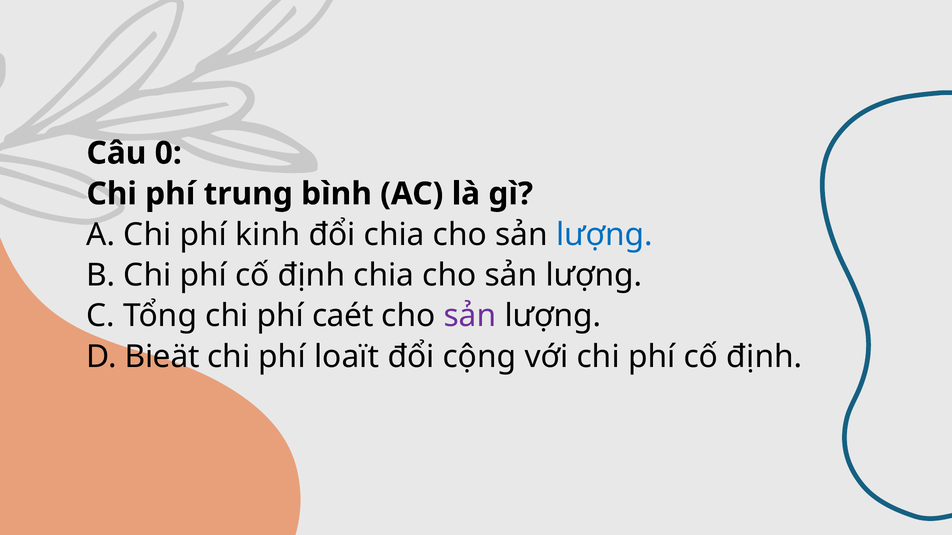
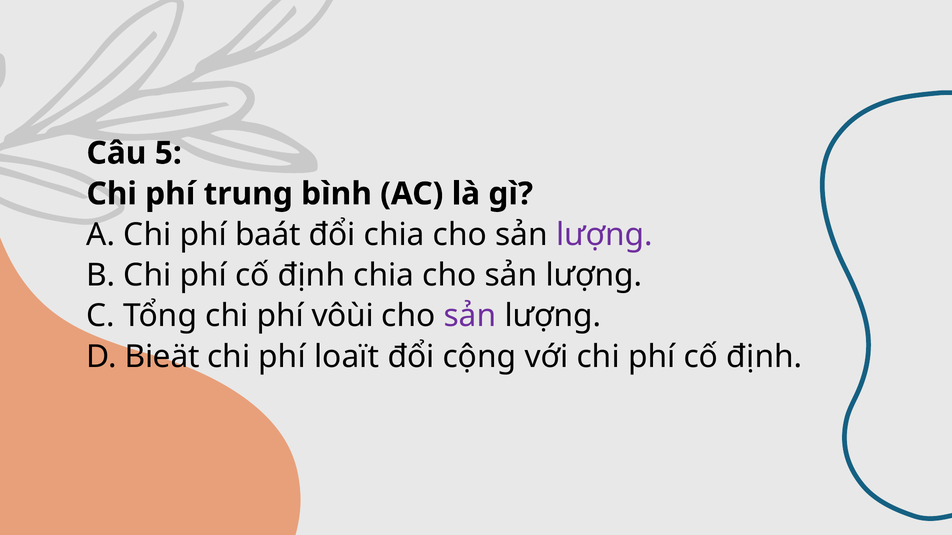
0: 0 -> 5 (168, 153)
kinh: kinh -> baát (268, 235)
lượng colour: blue -> purple (604, 235)
caét: caét -> vôùi (343, 316)
